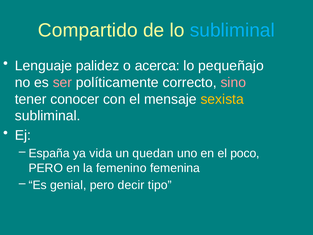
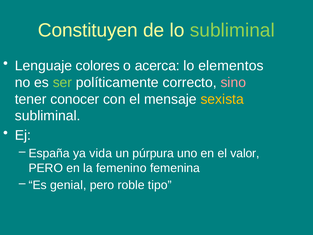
Compartido: Compartido -> Constituyen (88, 30)
subliminal colour: light blue -> light green (232, 30)
palidez: palidez -> colores (98, 66)
pequeñajo: pequeñajo -> elementos (231, 66)
ser colour: pink -> light green (62, 82)
quedan: quedan -> púrpura (153, 153)
poco: poco -> valor (245, 153)
decir: decir -> roble (131, 185)
